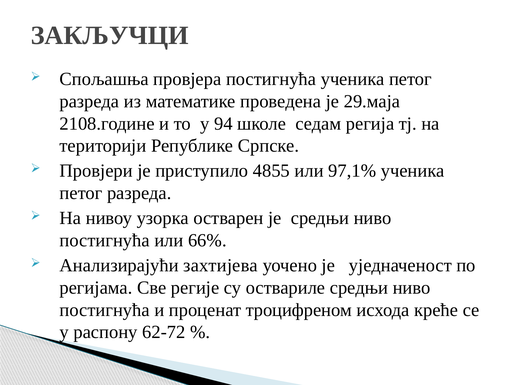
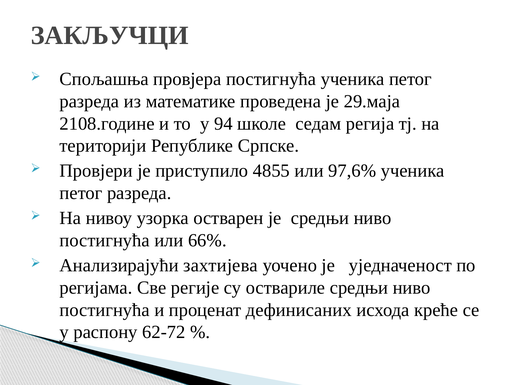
97,1%: 97,1% -> 97,6% (352, 171)
троцифреном: троцифреном -> дефинисаних (299, 310)
